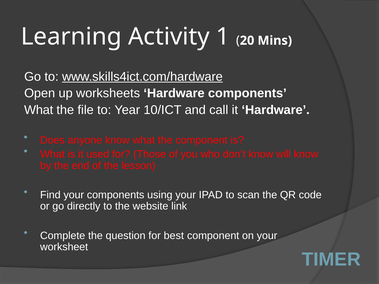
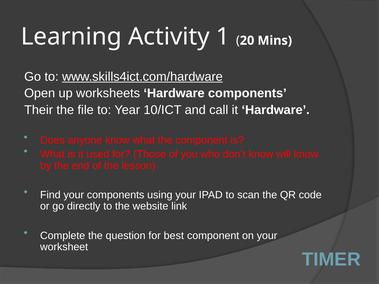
What: What -> Their (39, 110)
